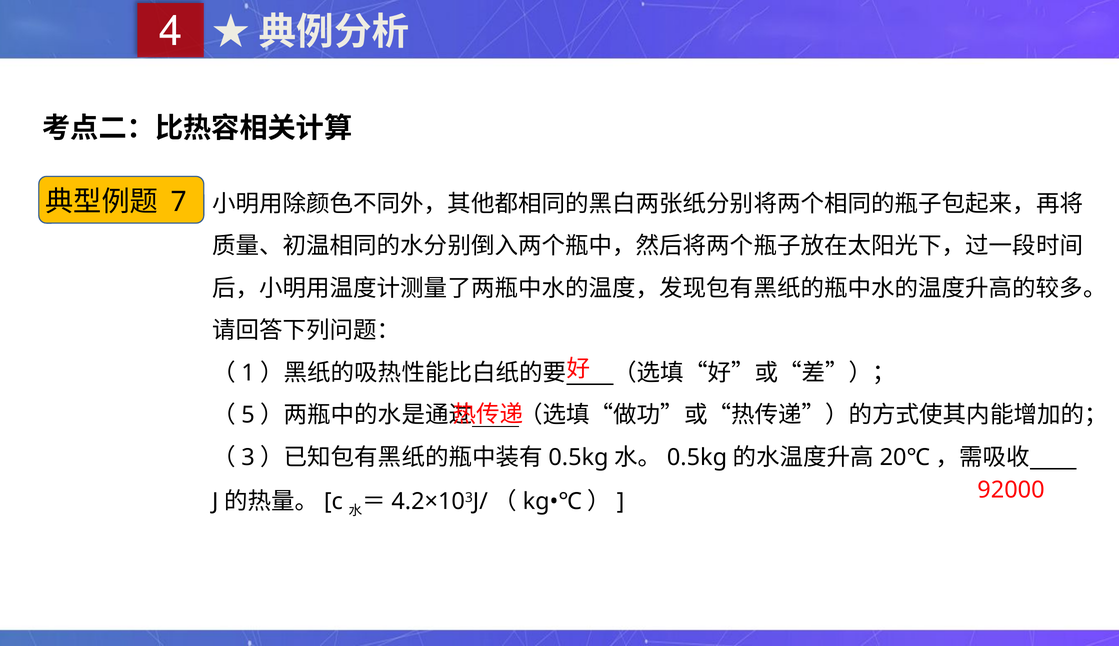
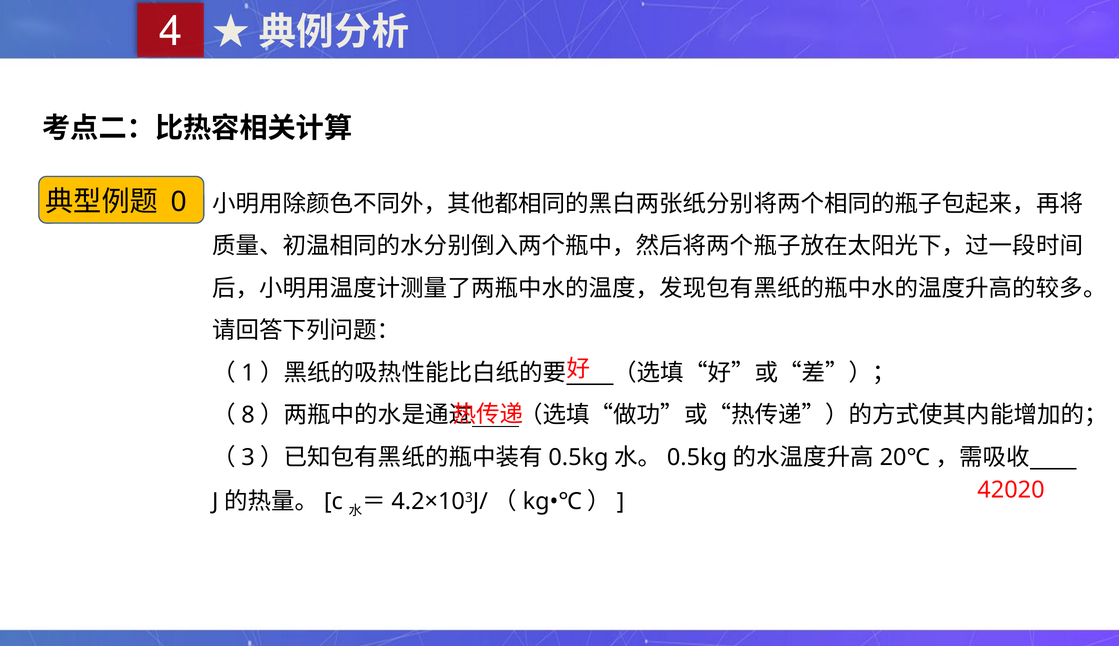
7: 7 -> 0 (179, 202)
5: 5 -> 8 (248, 415)
92000: 92000 -> 42020 (1011, 490)
